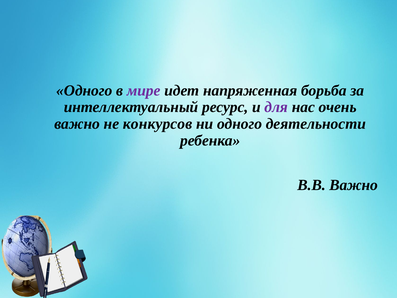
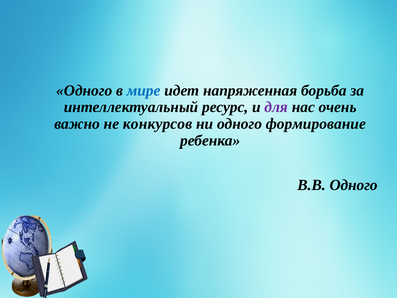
мире colour: purple -> blue (144, 90)
деятельности: деятельности -> формирование (316, 124)
В.В Важно: Важно -> Одного (354, 185)
